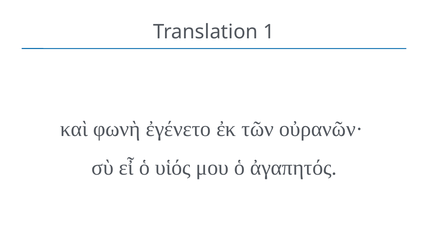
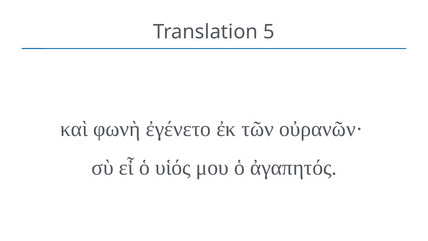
1: 1 -> 5 (269, 32)
